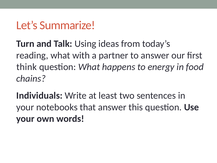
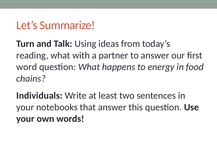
think: think -> word (27, 67)
